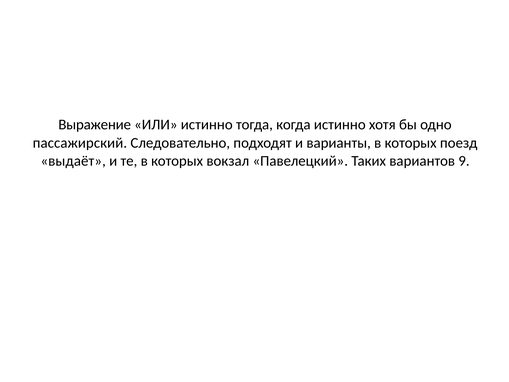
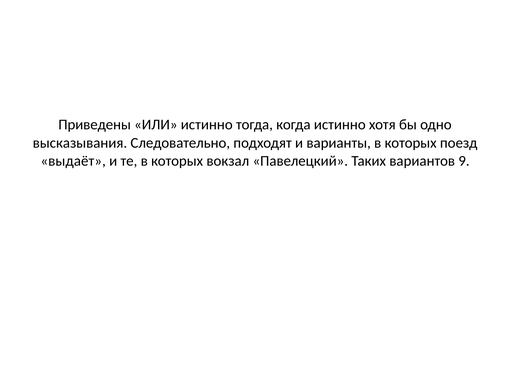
Выражение: Выражение -> Приведены (95, 125)
пассажирский: пассажирский -> высказывания (80, 143)
